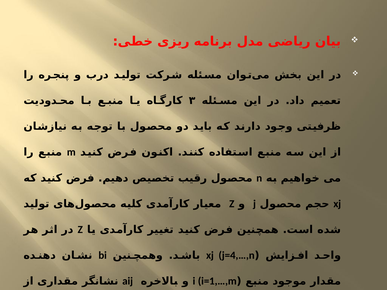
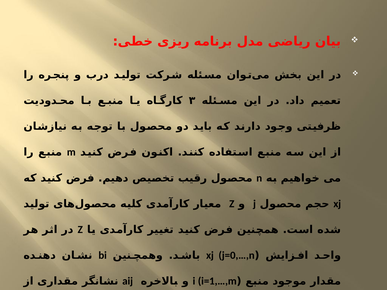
j=4,…,n: j=4,…,n -> j=0,…,n (237, 256)
